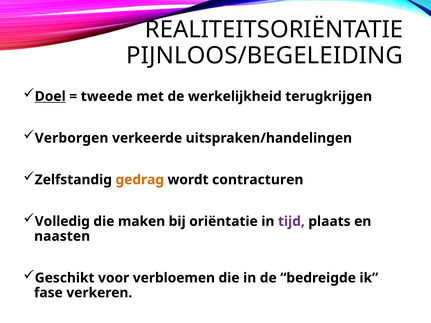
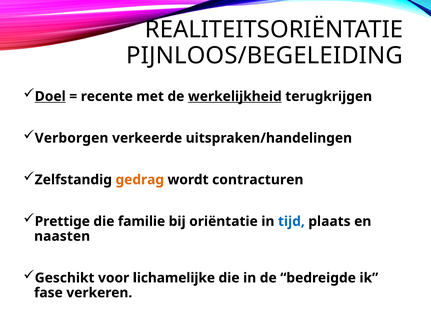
tweede: tweede -> recente (107, 96)
werkelijkheid underline: none -> present (235, 96)
Volledig: Volledig -> Prettige (62, 222)
maken: maken -> familie (142, 222)
tijd colour: purple -> blue (291, 222)
verbloemen: verbloemen -> lichamelijke (174, 278)
